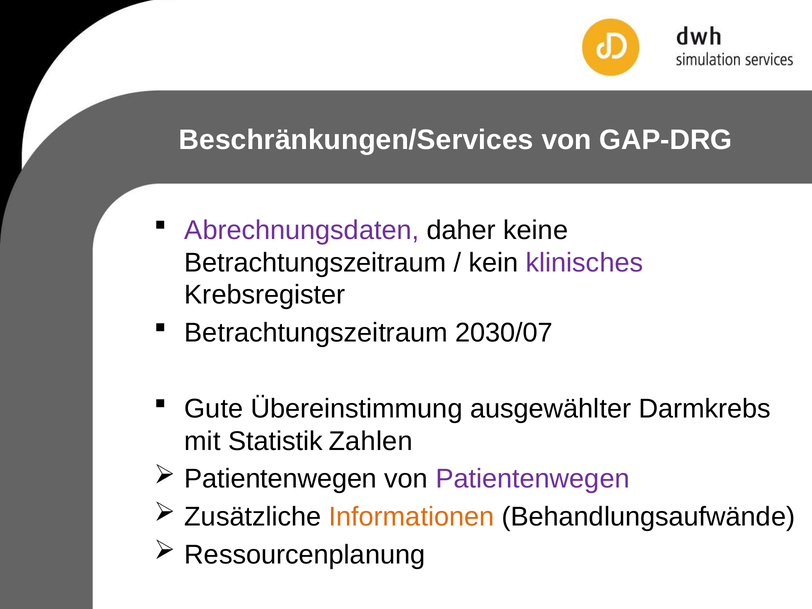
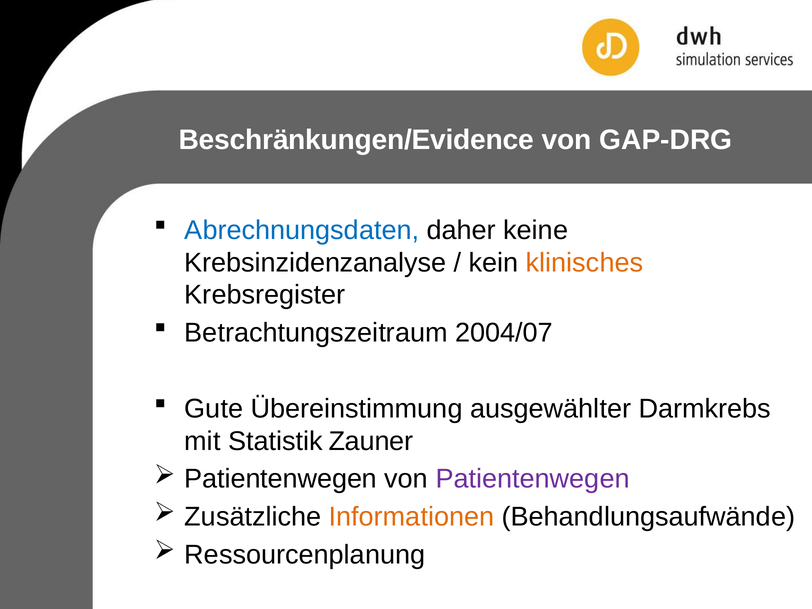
Beschränkungen/Services: Beschränkungen/Services -> Beschränkungen/Evidence (356, 140)
Abrechnungsdaten colour: purple -> blue (302, 230)
Betrachtungszeitraum: Betrachtungszeitraum -> Krebsinzidenzanalyse (315, 263)
klinisches colour: purple -> orange (584, 263)
2030/07: 2030/07 -> 2004/07 (504, 333)
Zahlen: Zahlen -> Zauner (371, 441)
